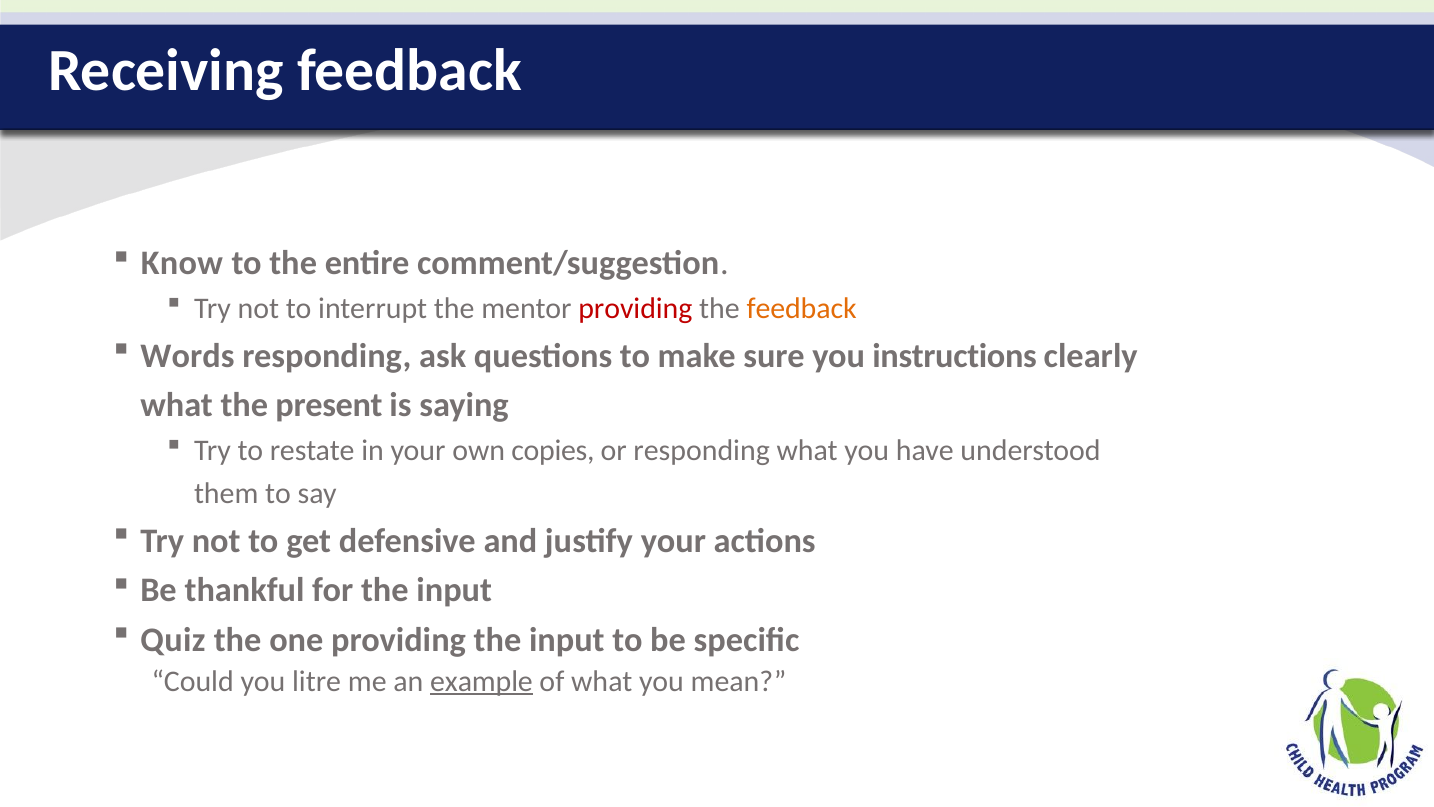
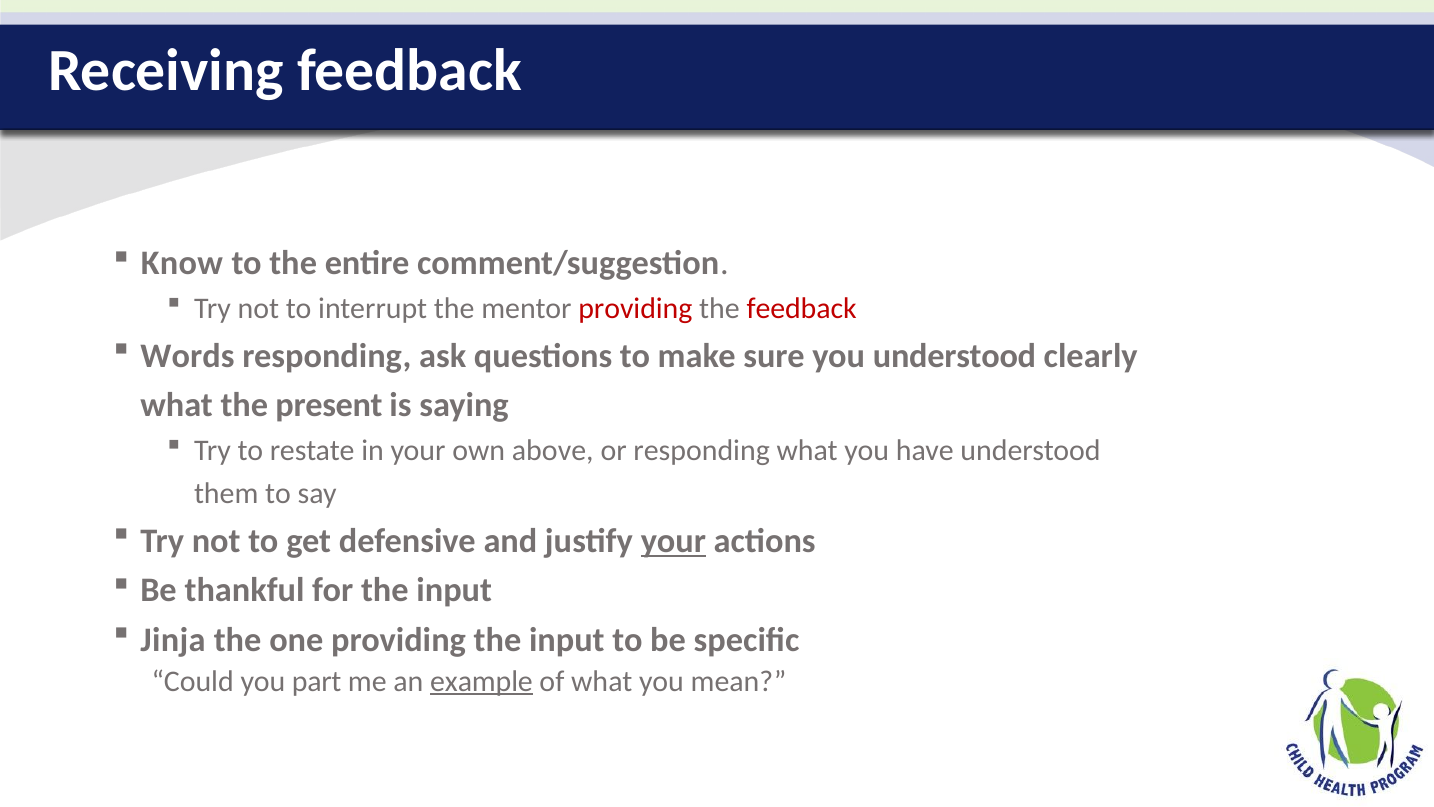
feedback colour: orange -> red (802, 309)
you instructions: instructions -> understood (955, 356)
copies: copies -> above (553, 450)
your underline: none -> present (673, 541)
Quiz: Quiz -> Jinja (173, 639)
litre: litre -> part (317, 681)
